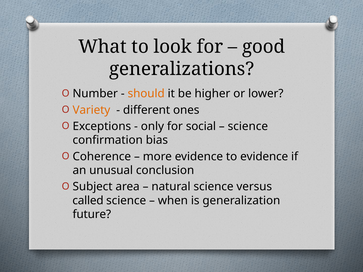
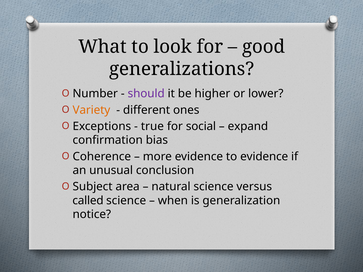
should colour: orange -> purple (146, 94)
only: only -> true (152, 126)
science: science -> expand (248, 126)
future: future -> notice (92, 215)
